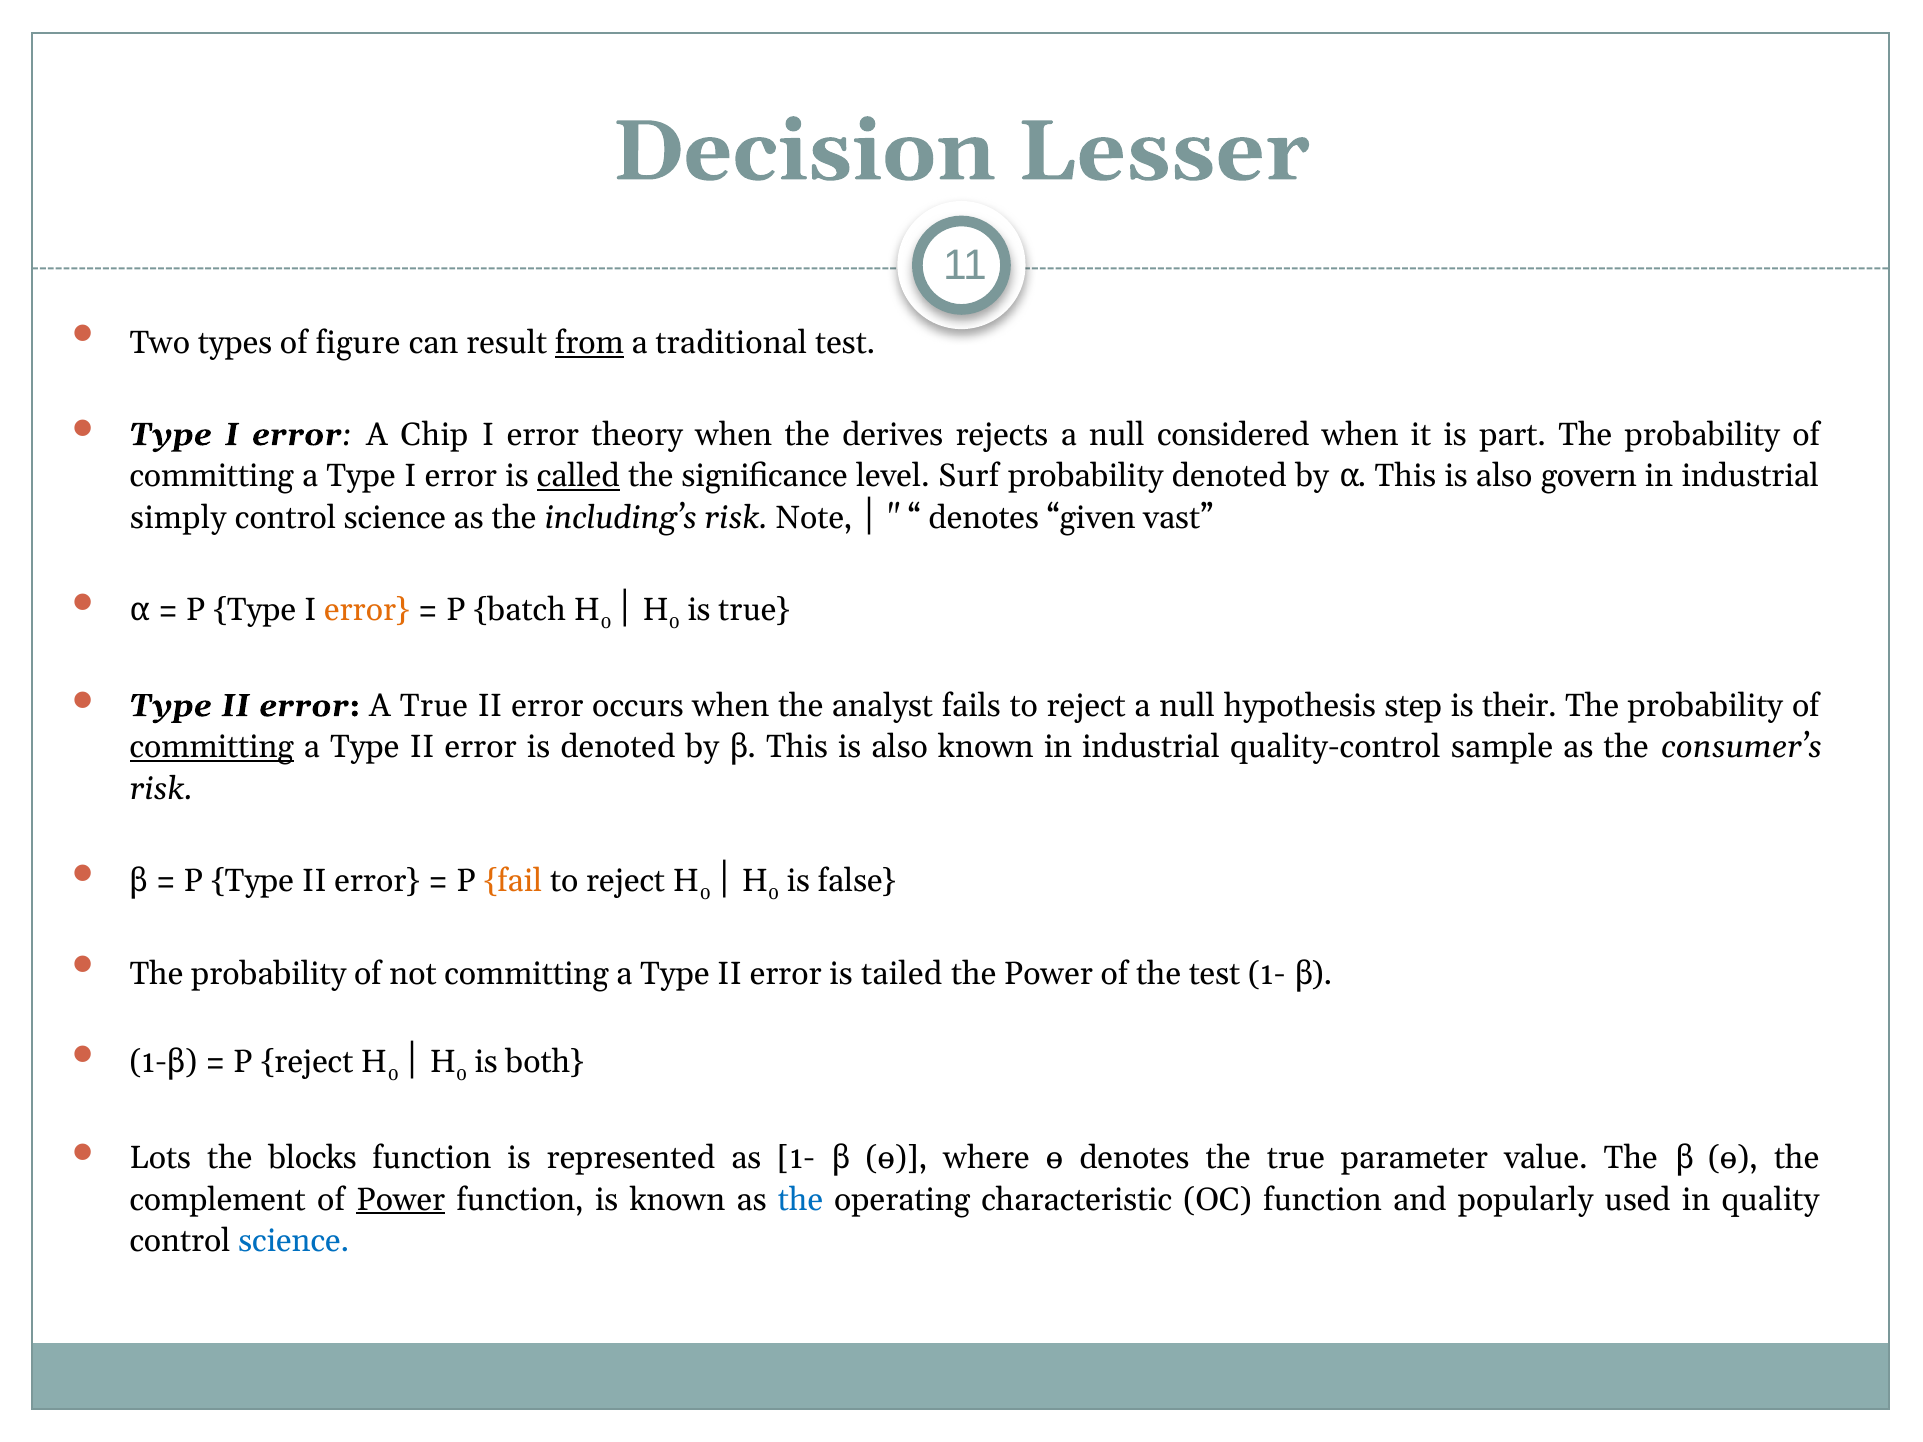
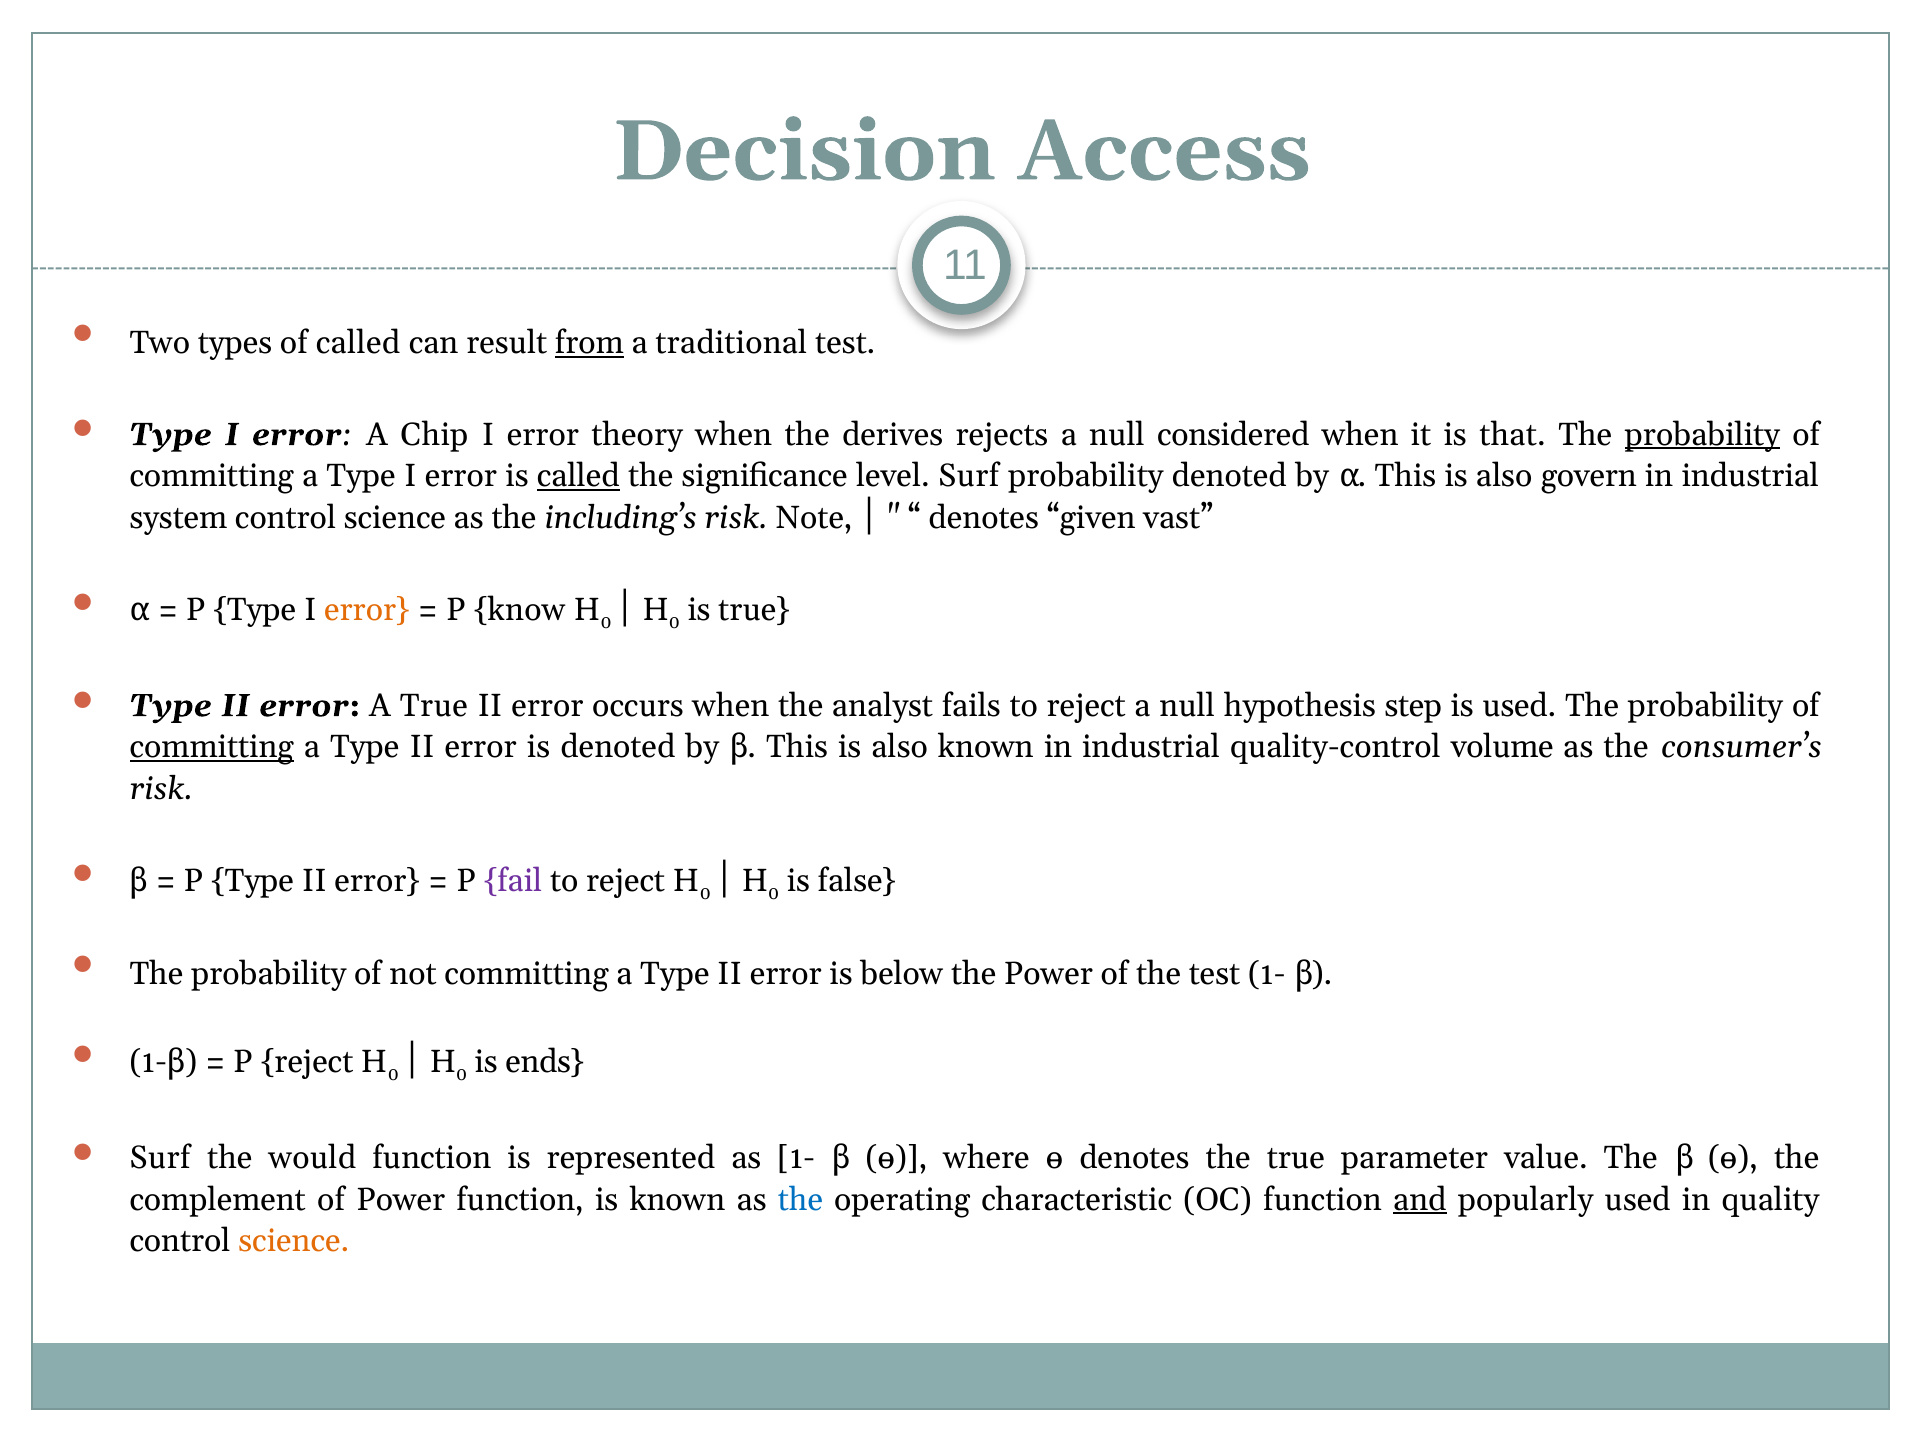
Lesser: Lesser -> Access (1164, 151)
of figure: figure -> called (358, 343)
part: part -> that (1513, 435)
probability underline: none -> present (1702, 435)
simply: simply -> system (178, 518)
batch: batch -> know (520, 610)
is their: their -> used (1519, 706)
sample: sample -> volume (1502, 747)
fail colour: orange -> purple (513, 881)
tailed: tailed -> below (902, 974)
both: both -> ends (545, 1062)
Lots: Lots -> Surf (160, 1158)
blocks: blocks -> would (312, 1158)
Power underline: present -> none (401, 1200)
and underline: none -> present (1420, 1200)
science colour: blue -> orange (294, 1241)
